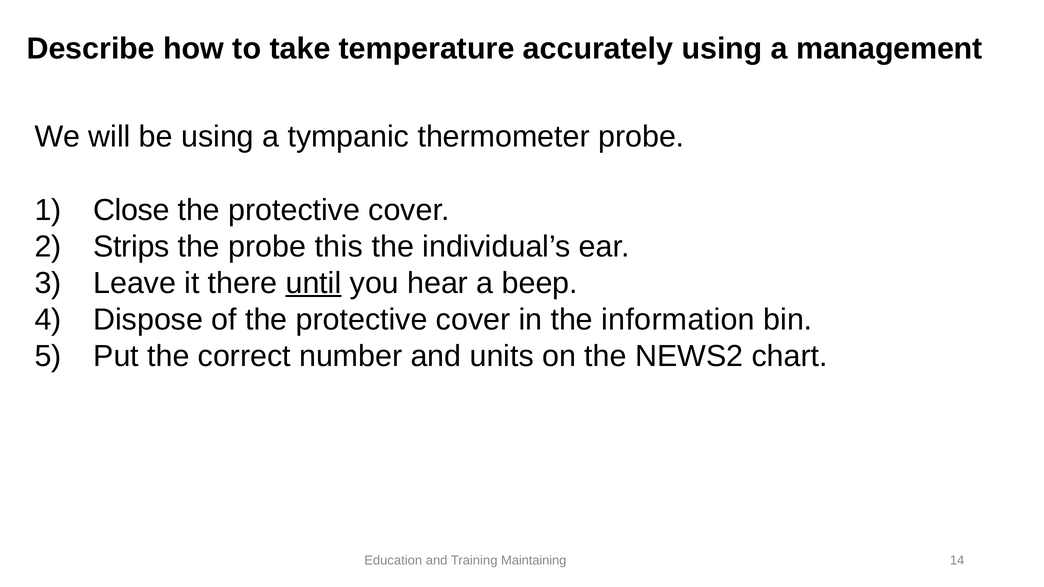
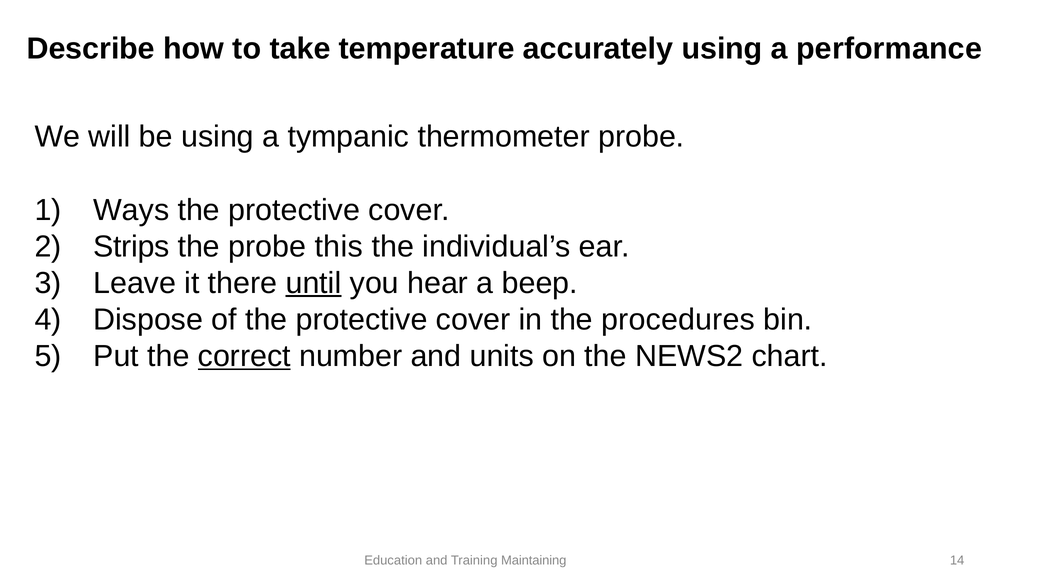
management: management -> performance (889, 49)
Close: Close -> Ways (131, 210)
information: information -> procedures (678, 320)
correct underline: none -> present (244, 356)
